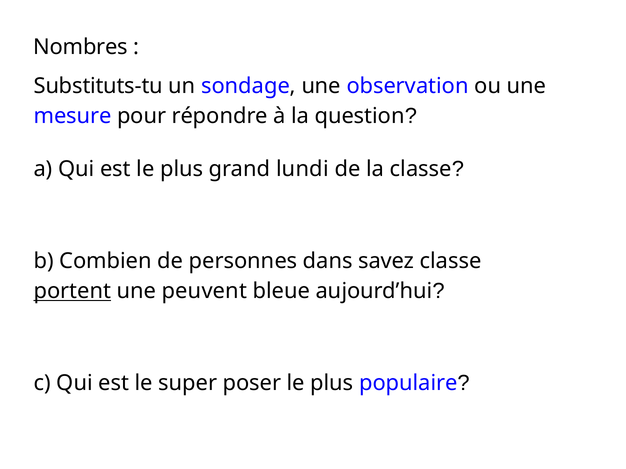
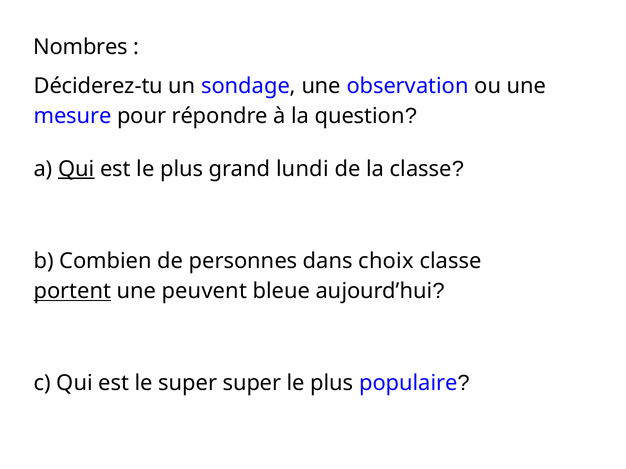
Substituts-tu: Substituts-tu -> Déciderez-tu (98, 86)
Qui underline: none -> present (76, 169)
savez: savez -> choix (386, 261)
super poser: poser -> super (252, 383)
